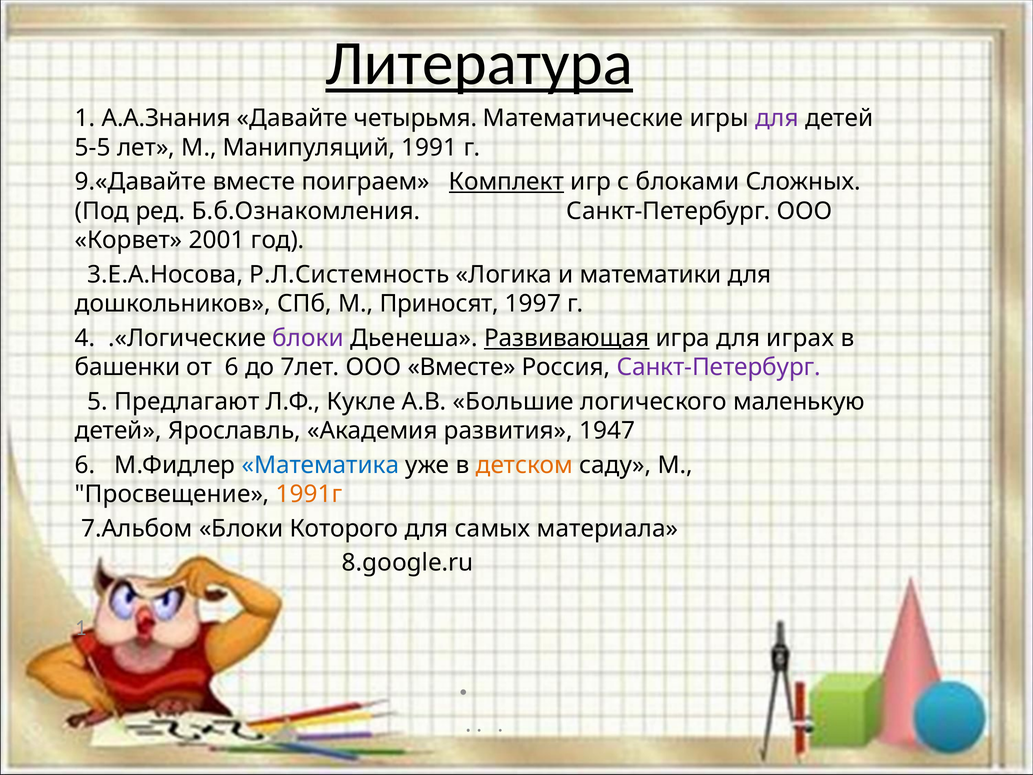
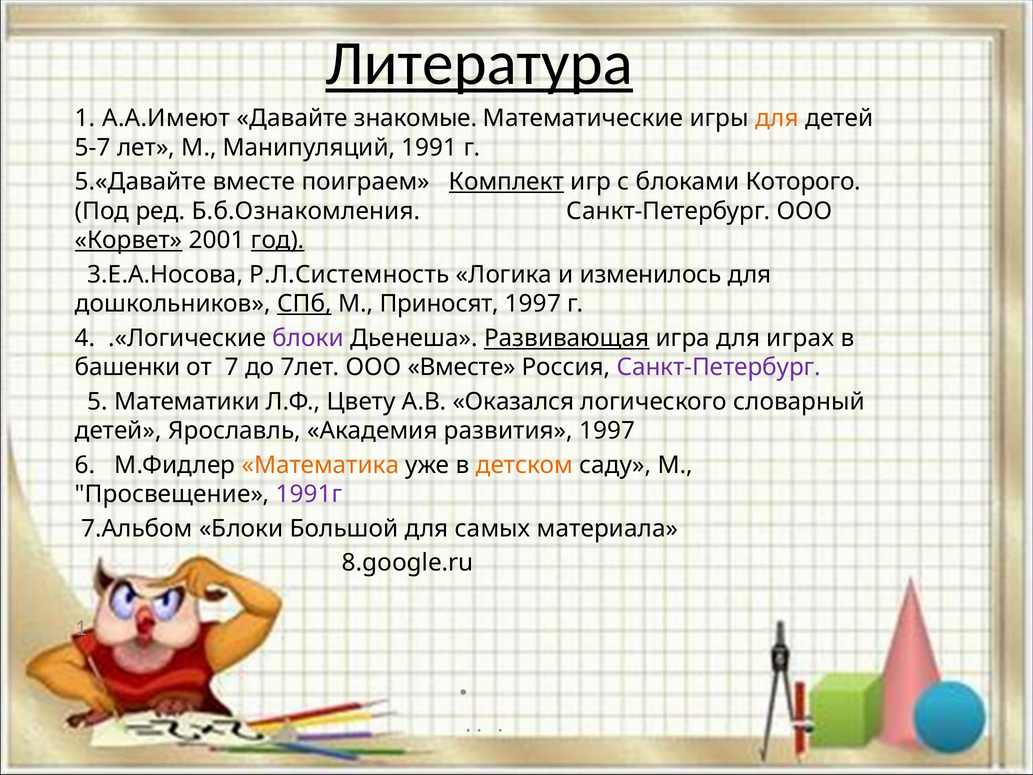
А.А.Знания: А.А.Знания -> А.А.Имеют (166, 118)
четырьмя: четырьмя -> знакомые (416, 118)
для colour: purple -> orange (777, 118)
5-5: 5-5 -> 5-7 (93, 148)
9.«Давайте: 9.«Давайте -> 5.«Давайте (141, 182)
Сложных: Сложных -> Которого (803, 182)
Корвет underline: none -> present (129, 240)
год underline: none -> present (278, 240)
математики: математики -> изменилось (651, 275)
СПб underline: none -> present (304, 304)
от 6: 6 -> 7 (232, 367)
Предлагают: Предлагают -> Математики (187, 401)
Кукле: Кукле -> Цвету (361, 401)
Большие: Большие -> Оказался (514, 401)
маленькую: маленькую -> словарный (799, 401)
развития 1947: 1947 -> 1997 (607, 431)
Математика colour: blue -> orange (320, 465)
1991г colour: orange -> purple (309, 494)
Которого: Которого -> Большой (344, 528)
